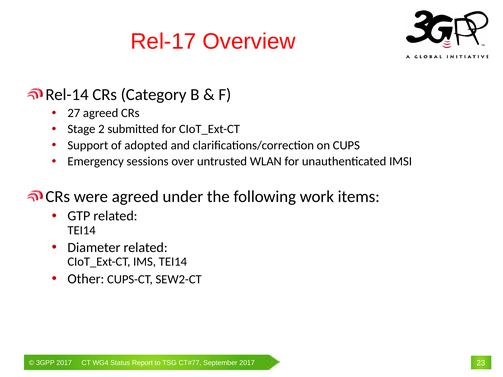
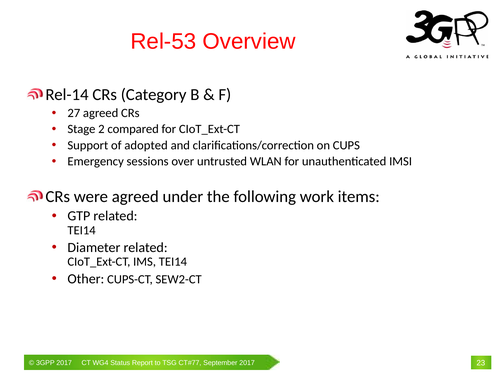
Rel-17: Rel-17 -> Rel-53 (163, 42)
submitted: submitted -> compared (133, 129)
